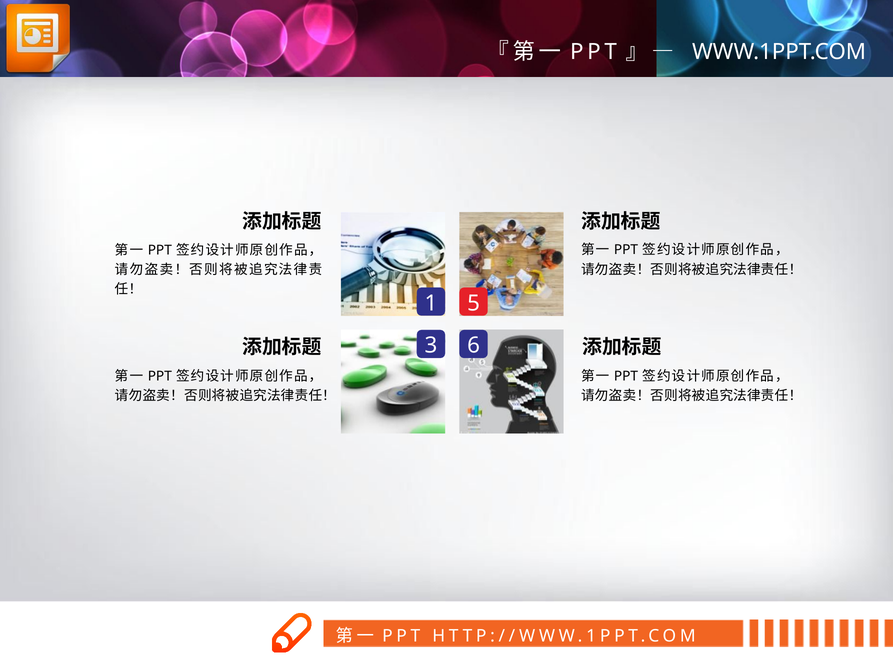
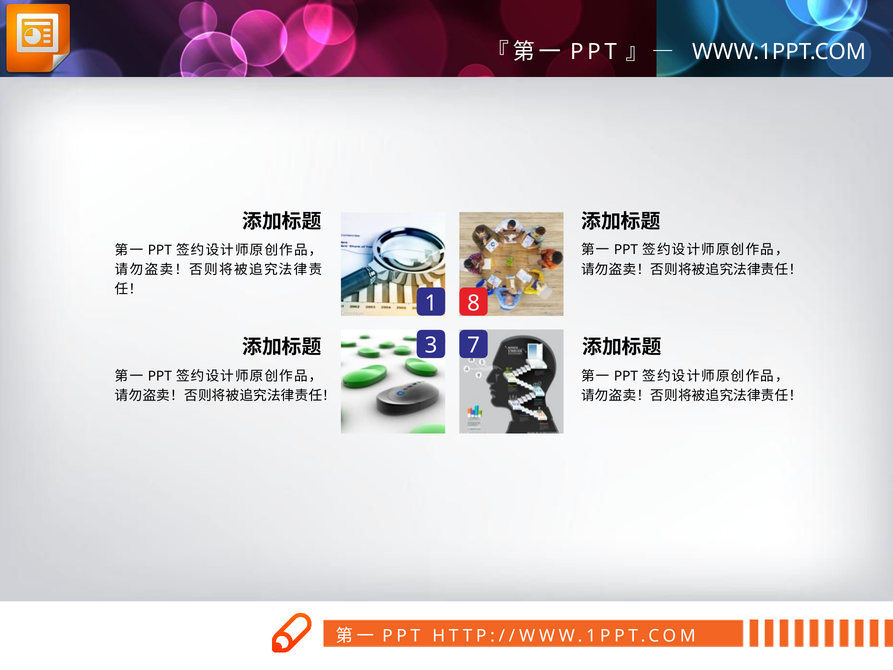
5: 5 -> 8 (474, 303)
6: 6 -> 7 (474, 345)
